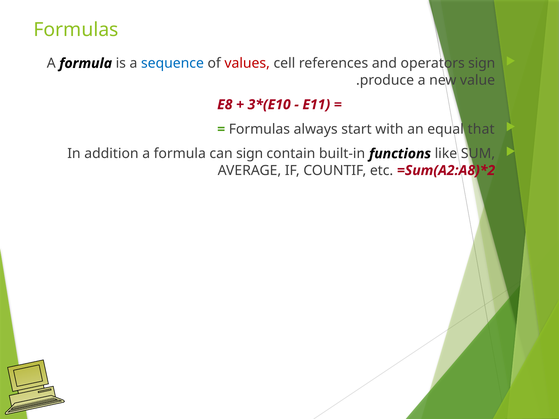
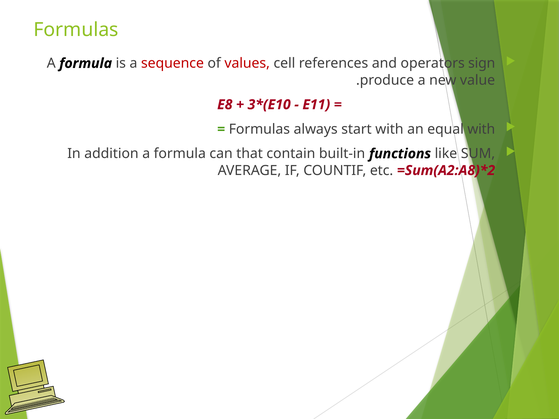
sequence colour: blue -> red (172, 63)
equal that: that -> with (481, 129)
can sign: sign -> that (250, 154)
